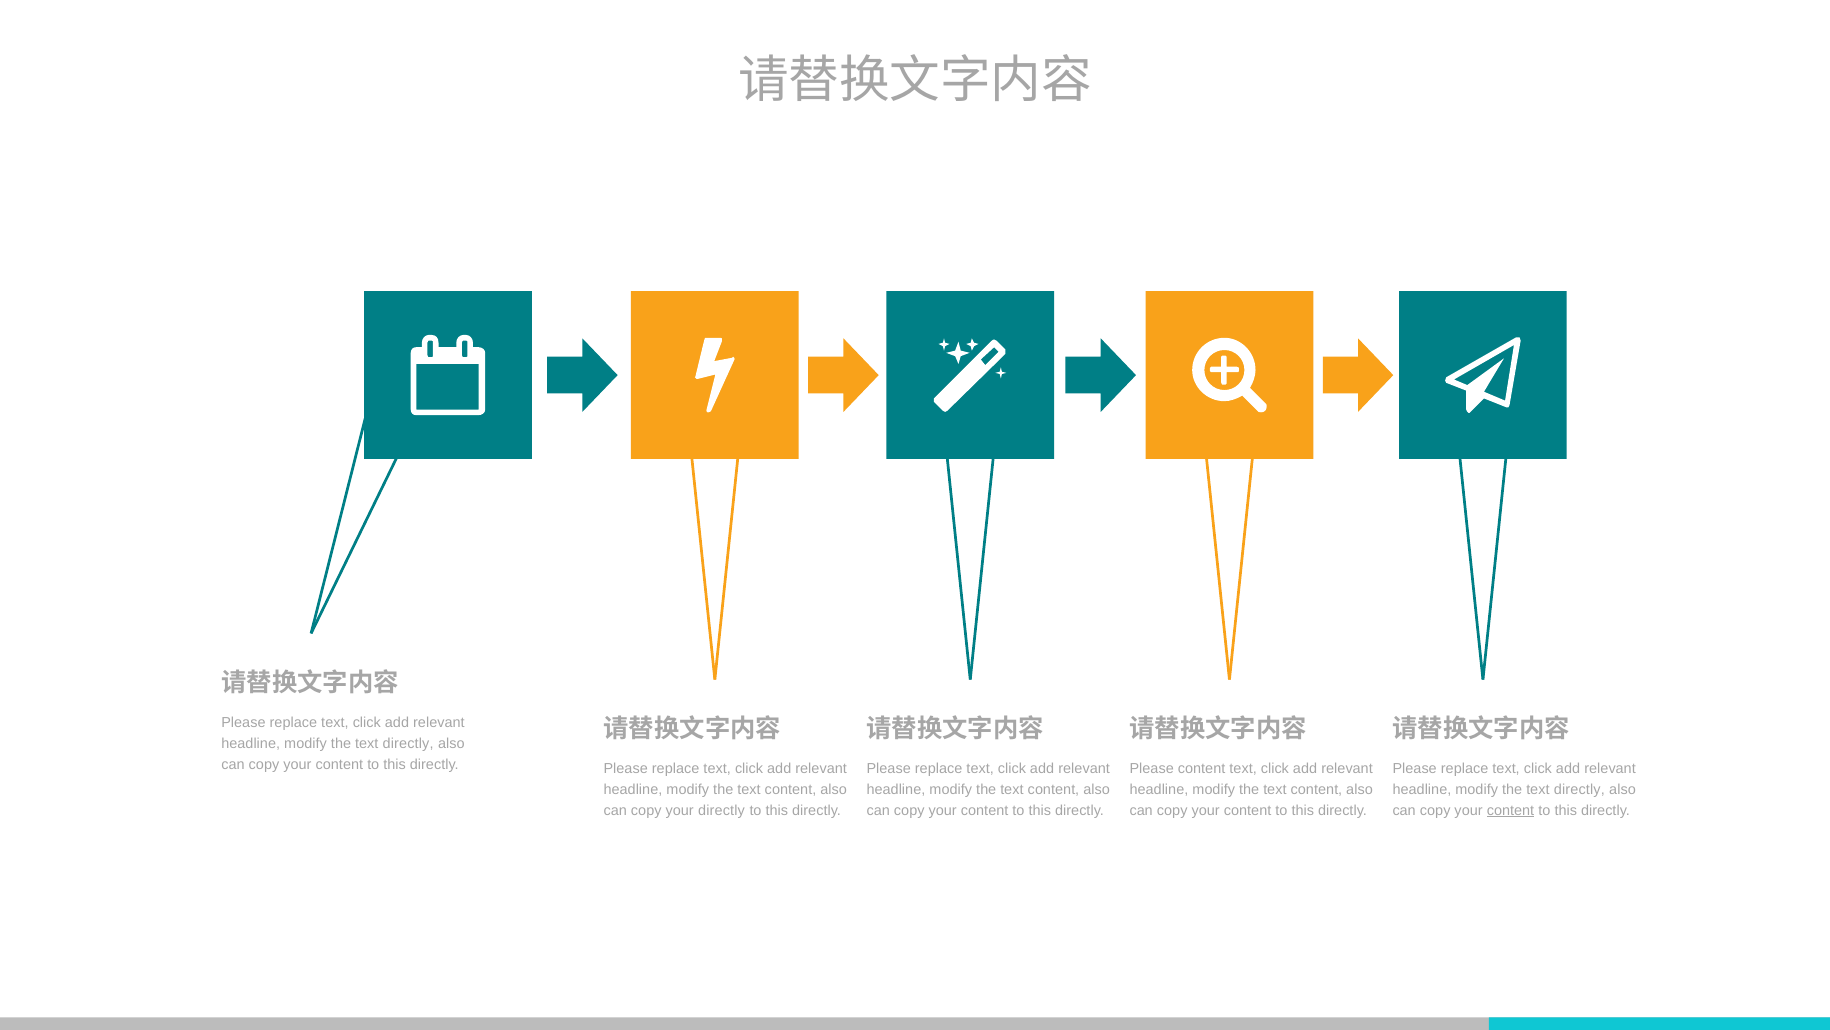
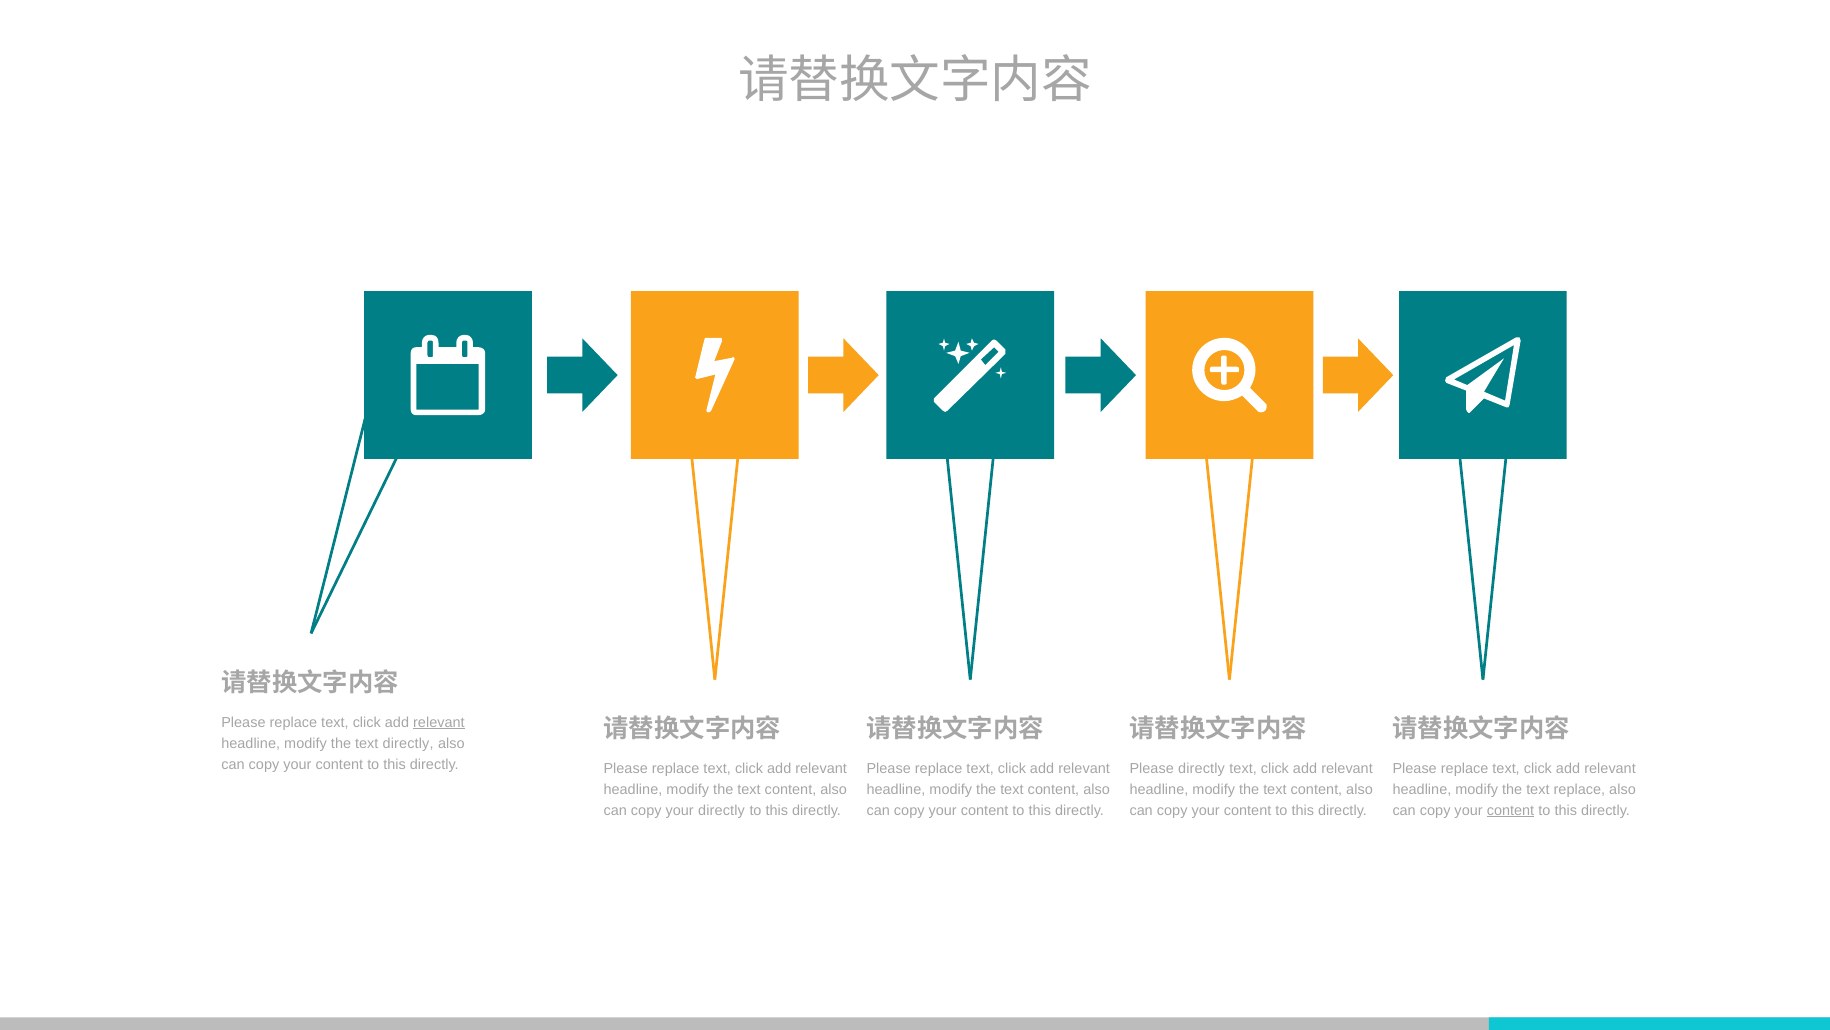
relevant underline: none -> present (439, 722)
Please content: content -> directly (1202, 768)
directly: directly -> replace (1579, 789)
